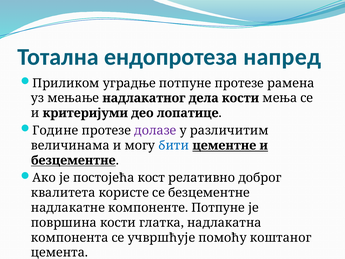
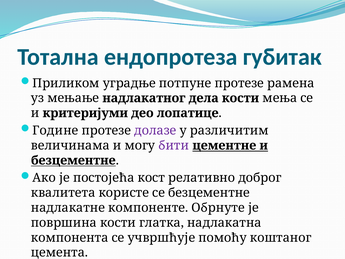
напред: напред -> губитак (282, 57)
бити colour: blue -> purple (174, 145)
компоненте Потпуне: Потпуне -> Обрнуте (218, 208)
